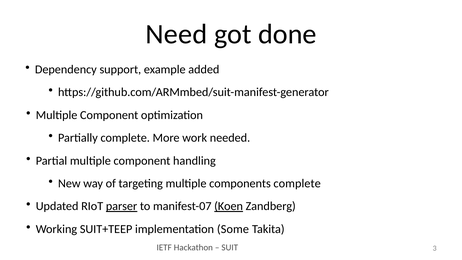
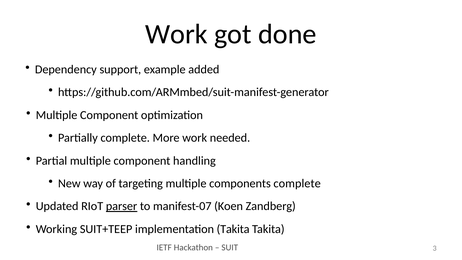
Need: Need -> Work (176, 34)
Koen underline: present -> none (229, 206)
implementation Some: Some -> Takita (233, 229)
